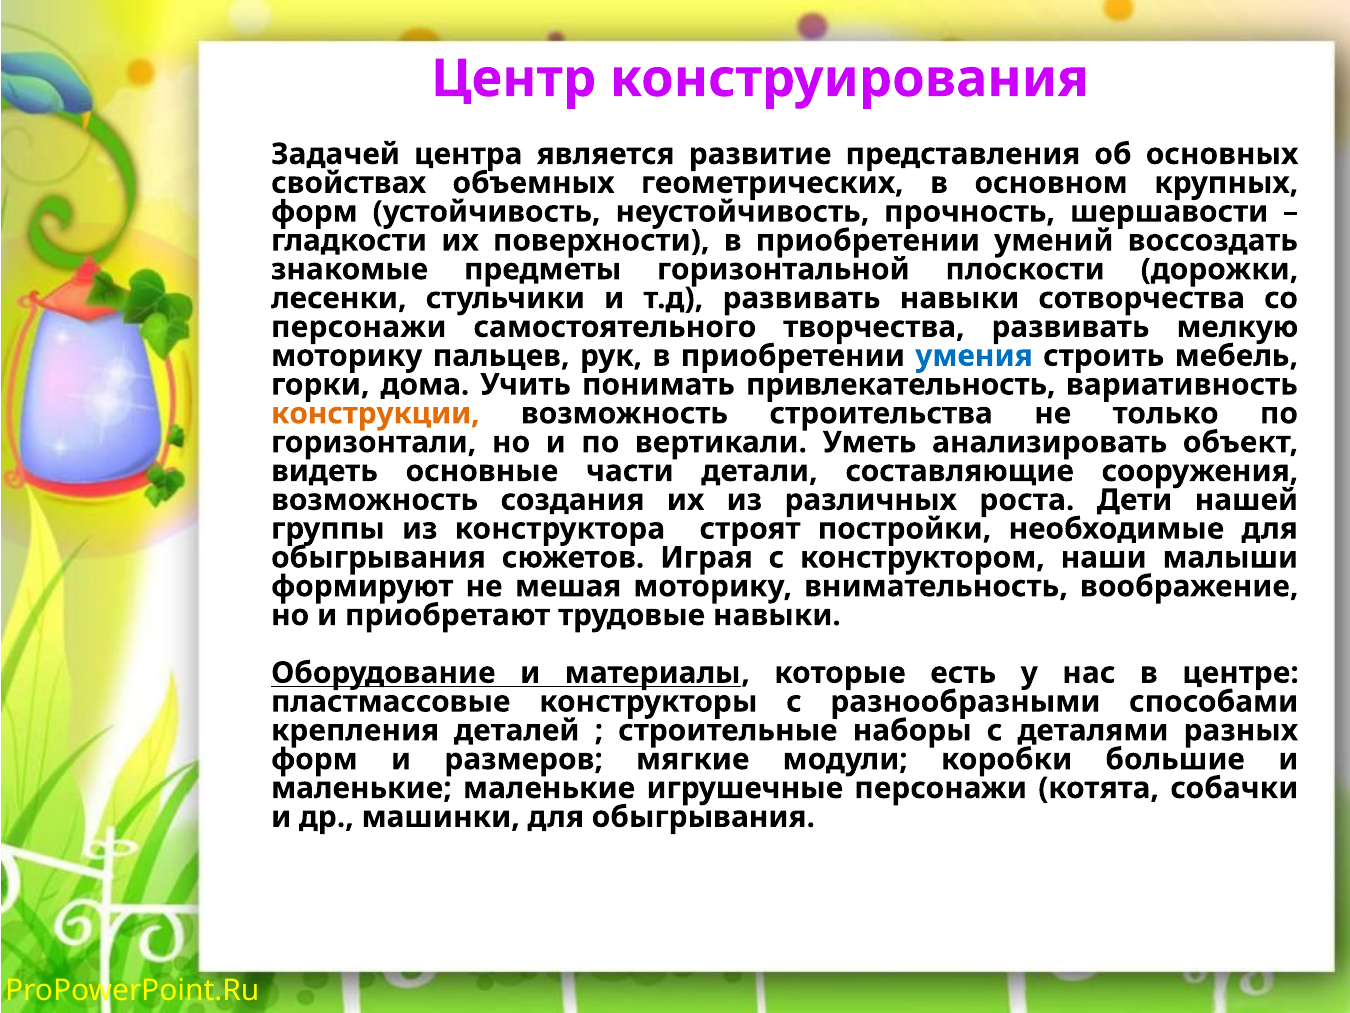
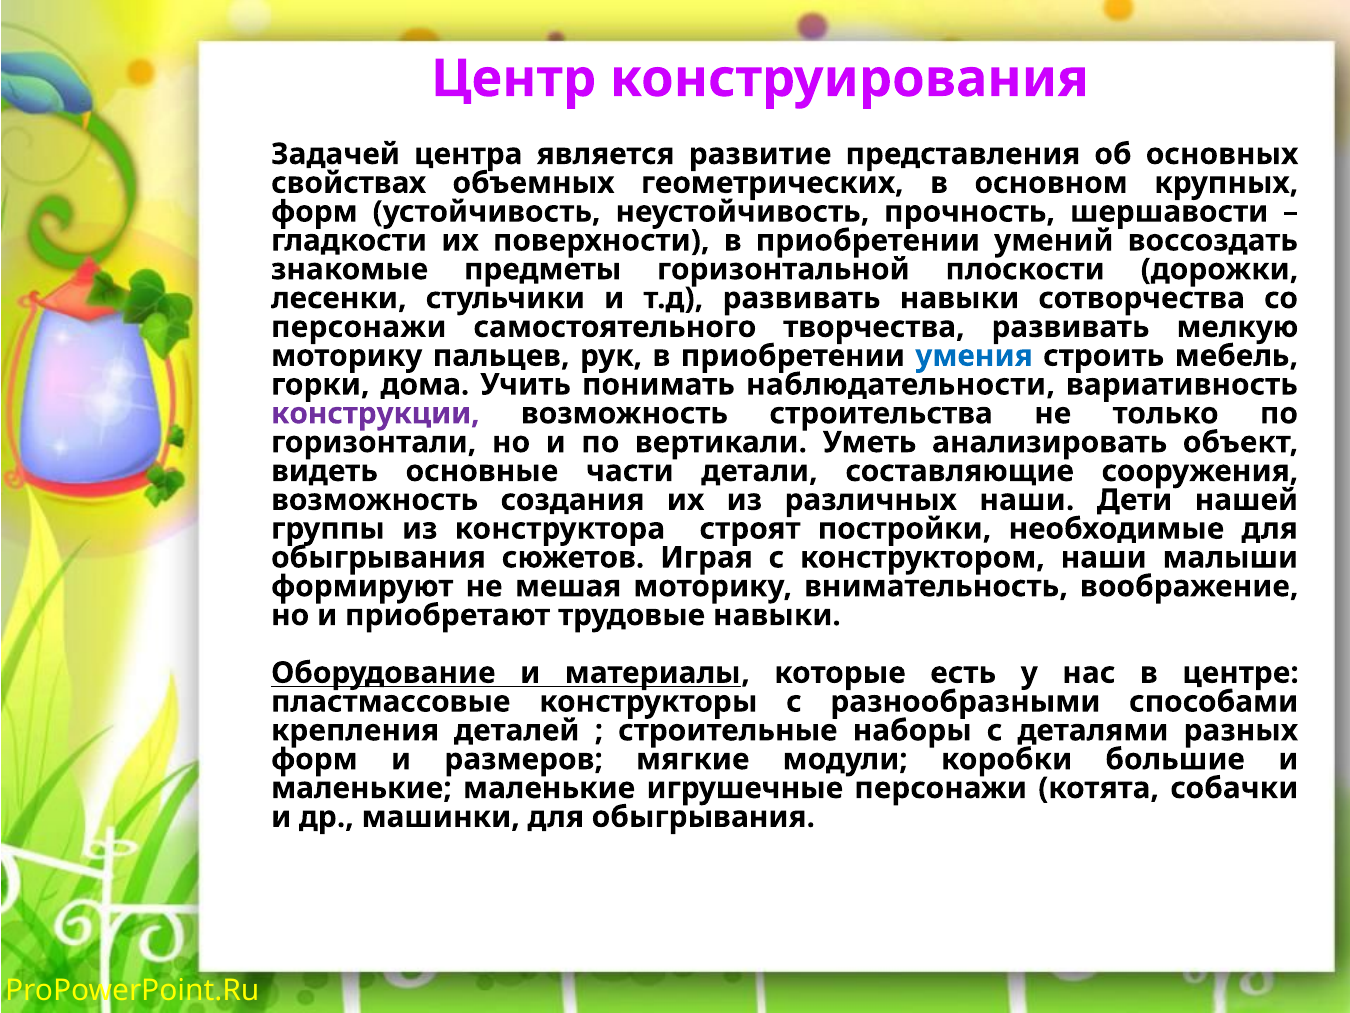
привлекательность: привлекательность -> наблюдательности (900, 385)
конструкции colour: orange -> purple (375, 413)
различных роста: роста -> наши (1027, 500)
